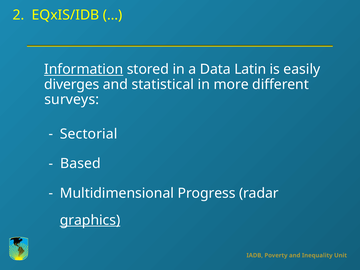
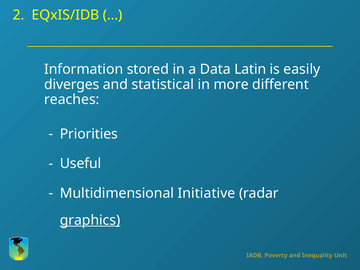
Information underline: present -> none (84, 69)
surveys: surveys -> reaches (72, 100)
Sectorial: Sectorial -> Priorities (89, 134)
Based: Based -> Useful (81, 164)
Progress: Progress -> Initiative (207, 193)
